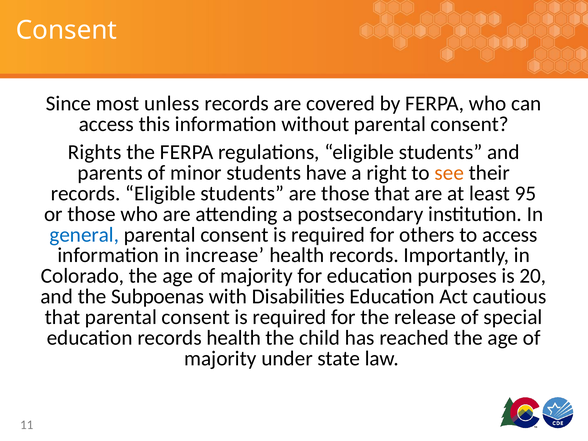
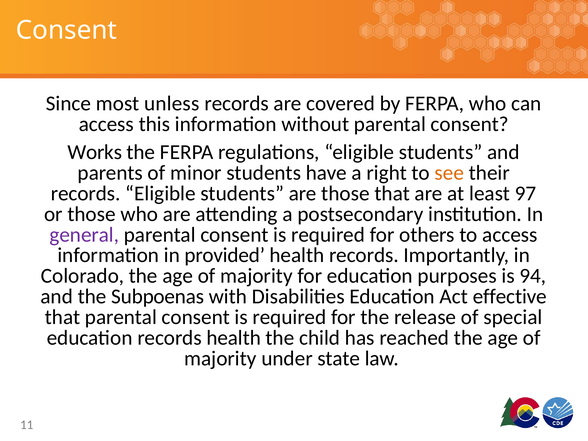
Rights: Rights -> Works (95, 152)
95: 95 -> 97 (526, 193)
general colour: blue -> purple (84, 235)
increase: increase -> provided (225, 255)
20: 20 -> 94 (533, 276)
cautious: cautious -> effective (510, 297)
